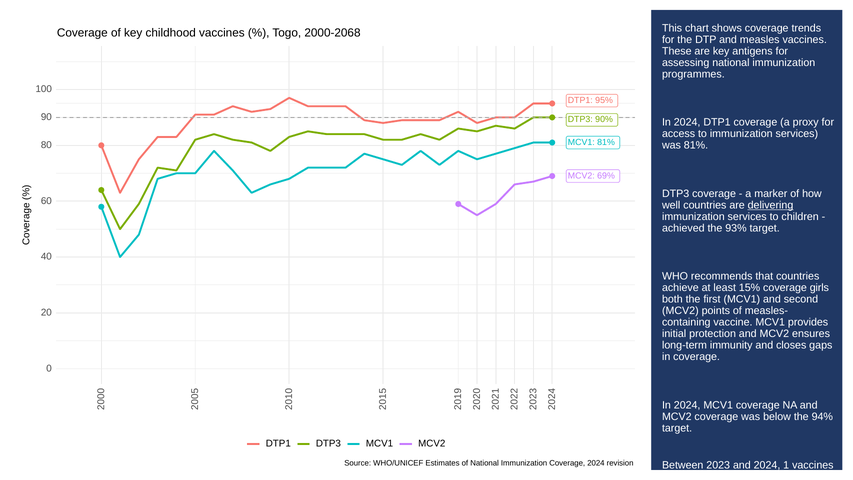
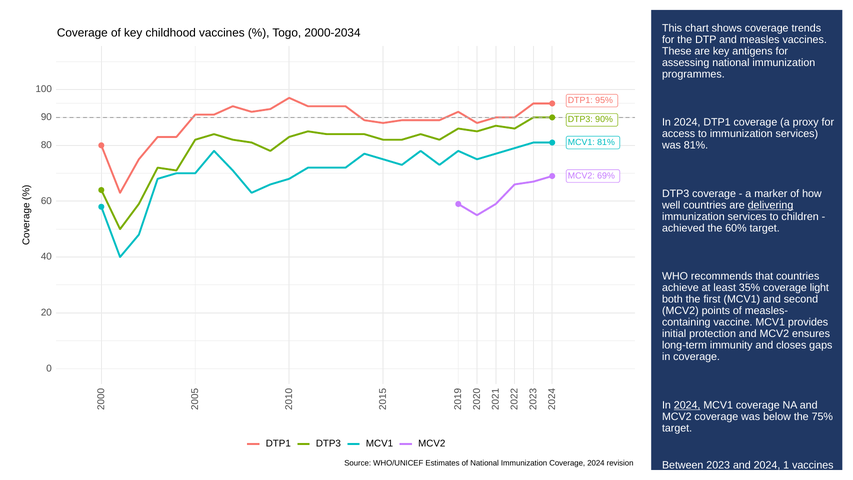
2000-2068: 2000-2068 -> 2000-2034 (332, 33)
93%: 93% -> 60% (736, 228)
15%: 15% -> 35% (749, 288)
girls: girls -> light (819, 288)
2024 underline: none -> present (687, 405)
94%: 94% -> 75% (822, 417)
